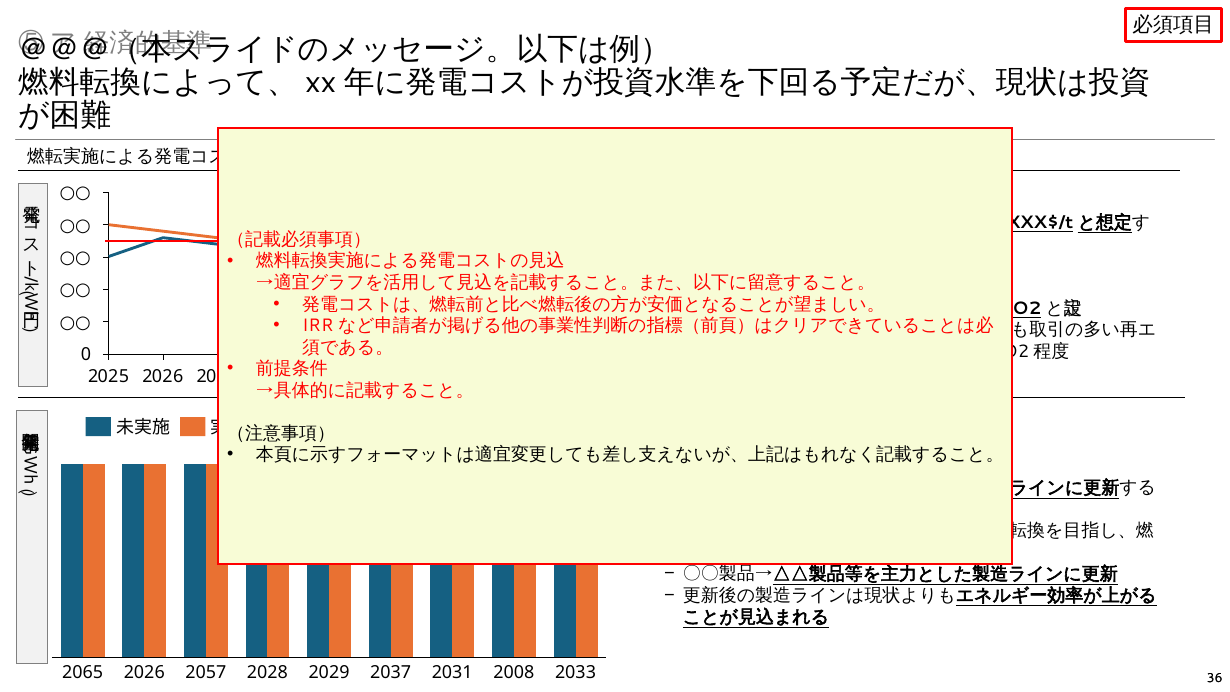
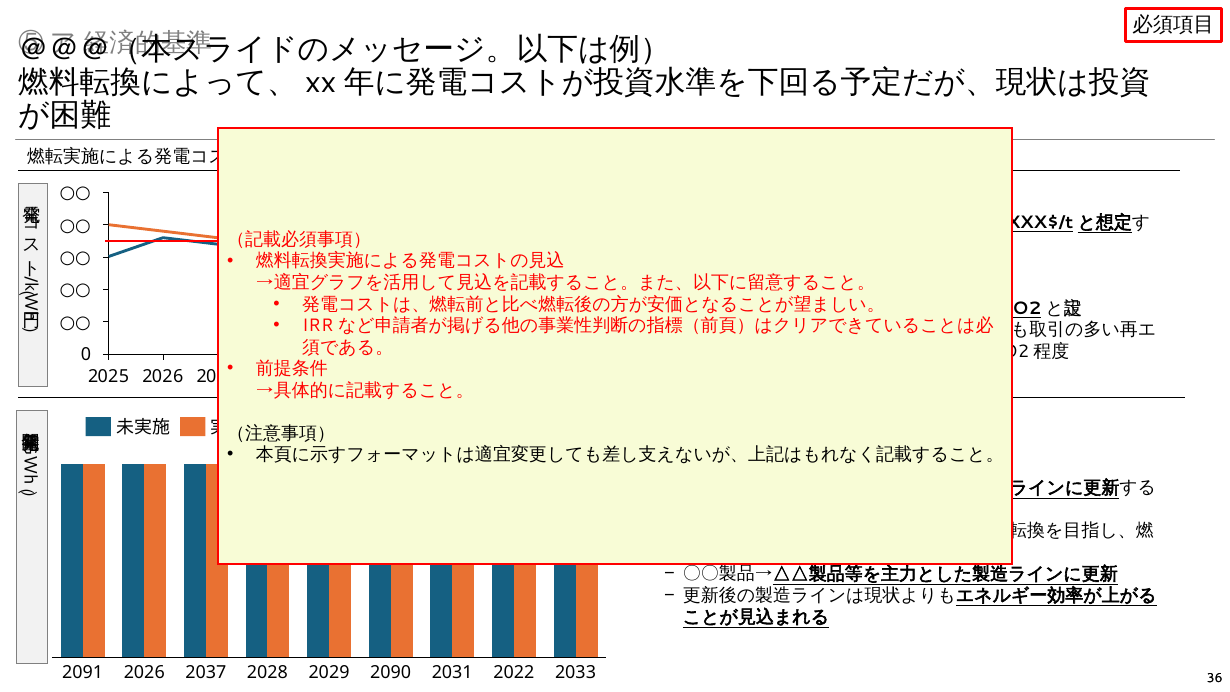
2065: 2065 -> 2091 (83, 673)
2057: 2057 -> 2037 (206, 673)
2037: 2037 -> 2090 (391, 673)
2008: 2008 -> 2022 (514, 673)
